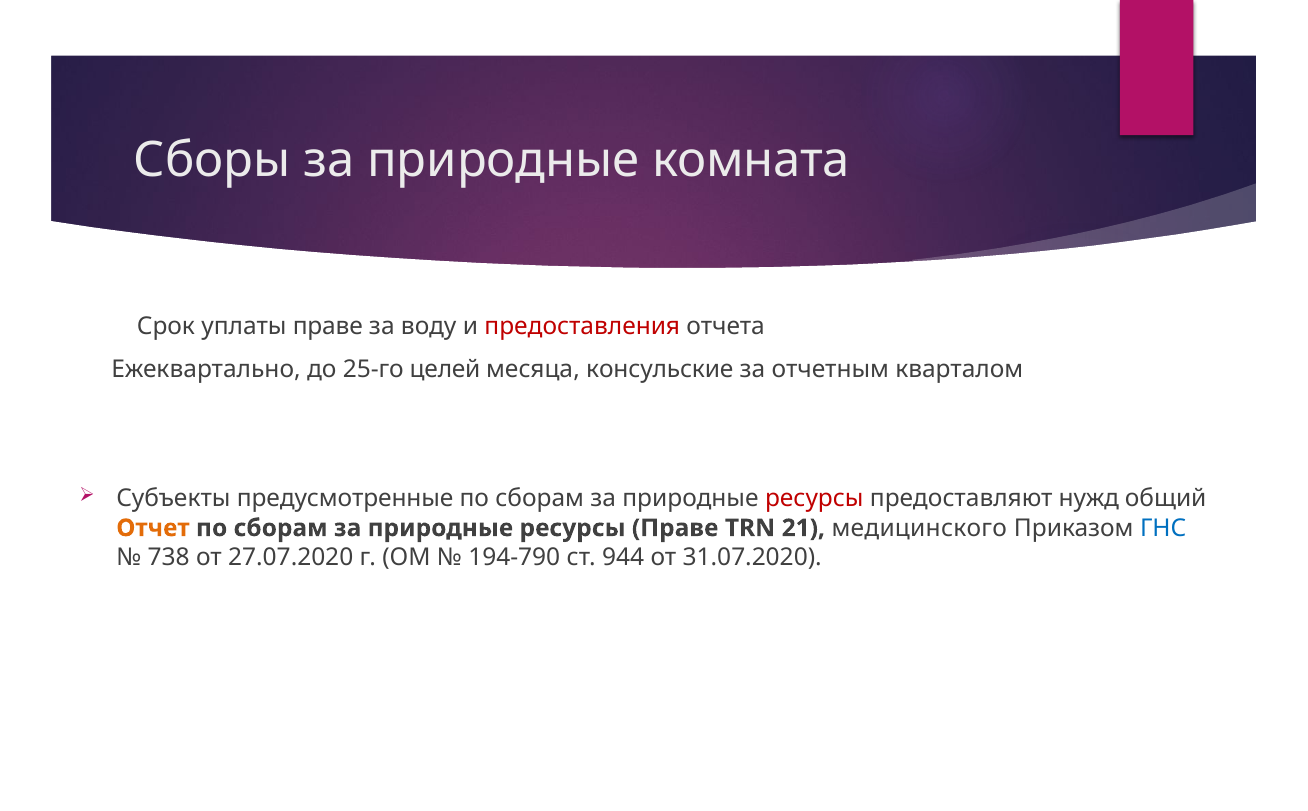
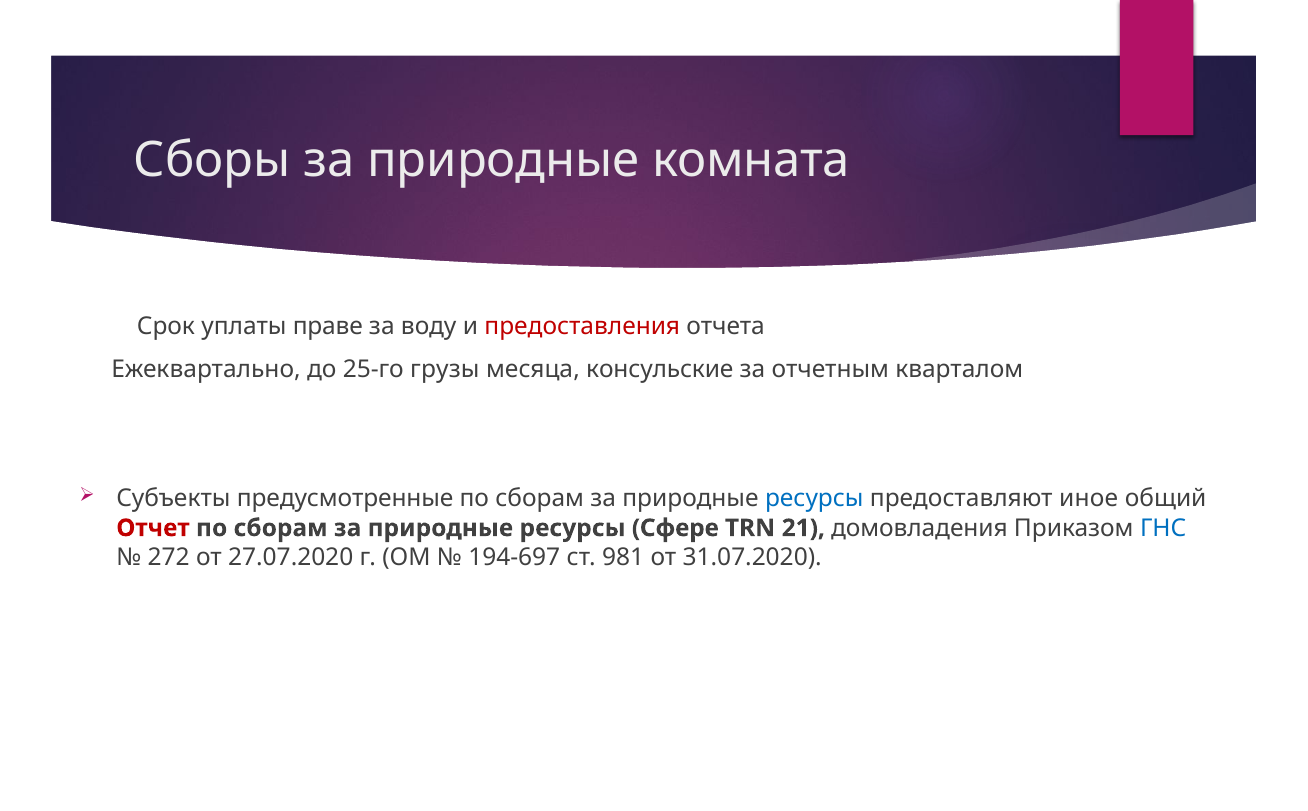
целей: целей -> грузы (445, 369)
ресурсы colour: red -> blue (814, 499)
нужд: нужд -> иное (1089, 499)
Отчет colour: orange -> red (153, 528)
ресурсы Праве: Праве -> Сфере (675, 528)
медицинского: медицинского -> домовладения (919, 528)
738: 738 -> 272 (169, 557)
194-790: 194-790 -> 194-697 (514, 557)
944: 944 -> 981 (623, 557)
